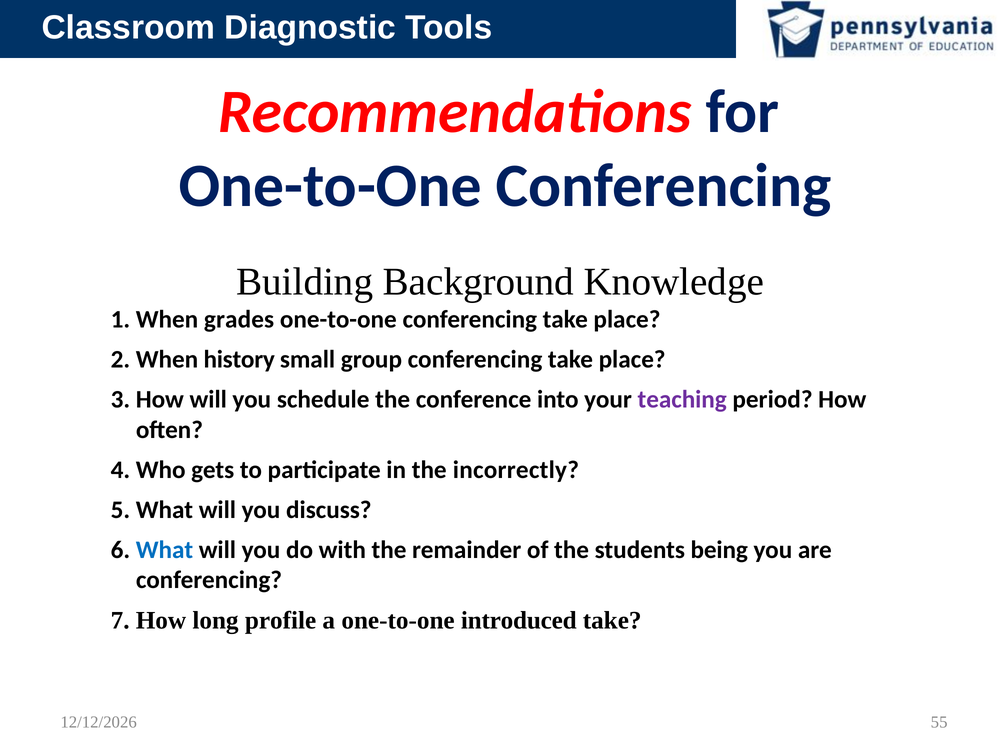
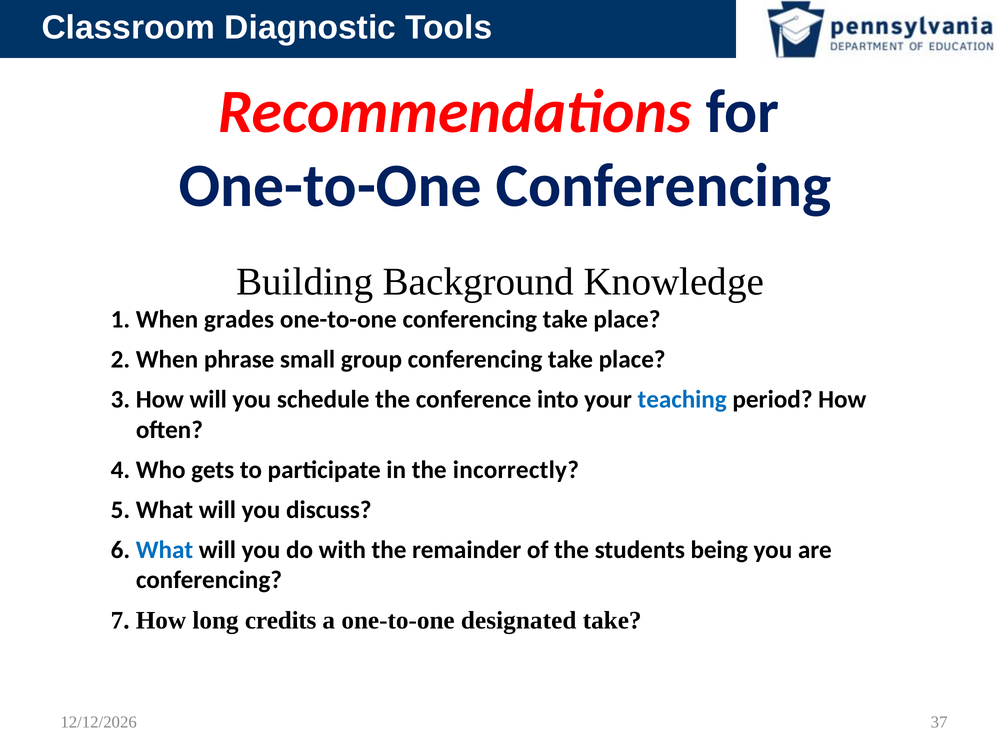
history: history -> phrase (239, 360)
teaching colour: purple -> blue (682, 400)
profile: profile -> credits (281, 620)
introduced: introduced -> designated (519, 620)
55: 55 -> 37 (939, 722)
